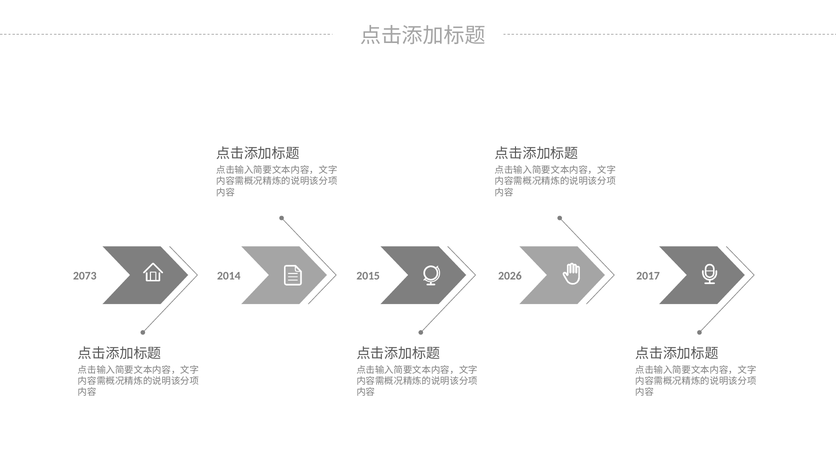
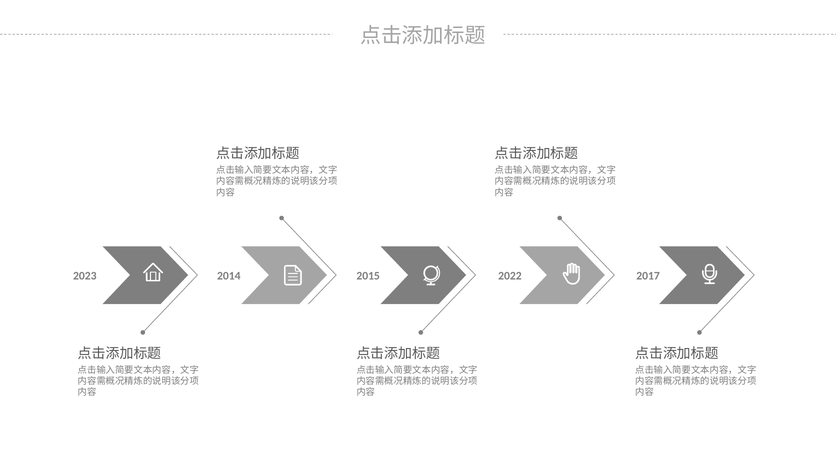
2073: 2073 -> 2023 (85, 276)
2026: 2026 -> 2022 (510, 276)
